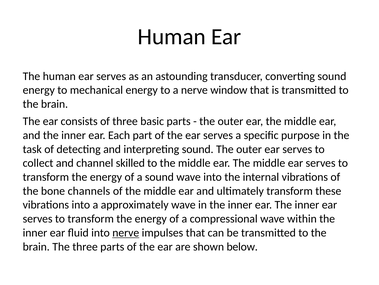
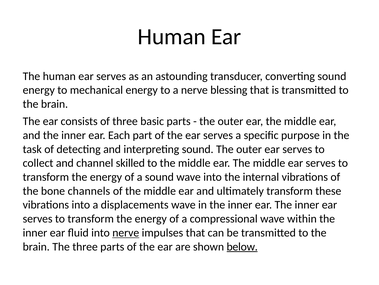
window: window -> blessing (229, 90)
approximately: approximately -> displacements (135, 204)
below underline: none -> present (242, 246)
